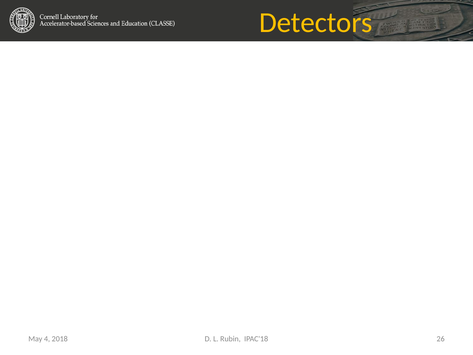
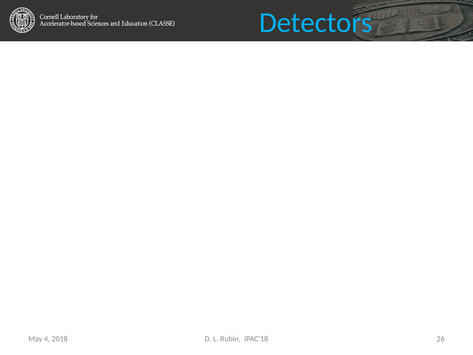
Detectors colour: yellow -> light blue (316, 23)
